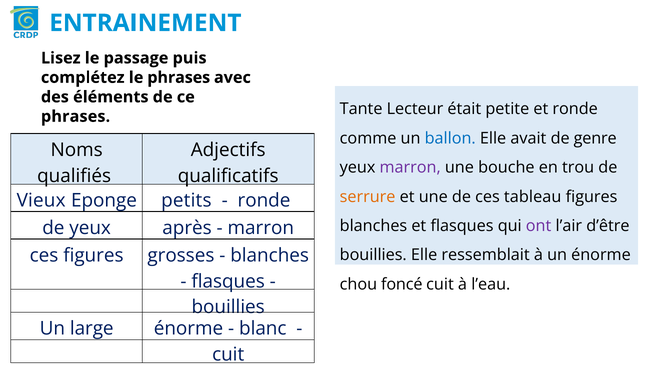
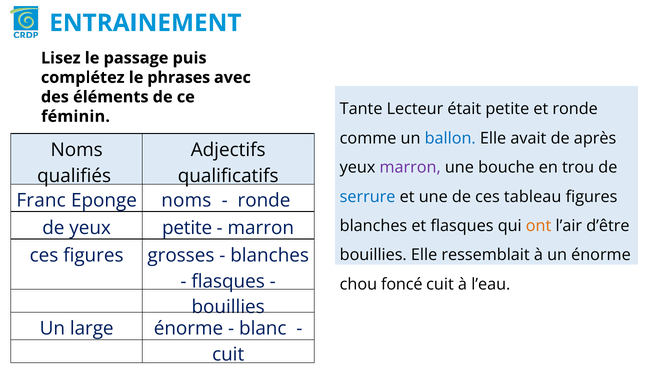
phrases: phrases -> féminin (76, 116)
genre: genre -> après (595, 138)
serrure colour: orange -> blue (368, 197)
Vieux: Vieux -> Franc (41, 200)
Eponge petits: petits -> noms (186, 200)
ont colour: purple -> orange (539, 226)
yeux après: après -> petite (187, 228)
